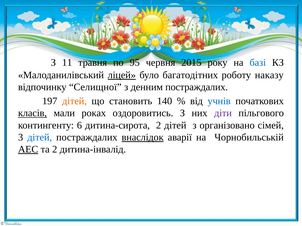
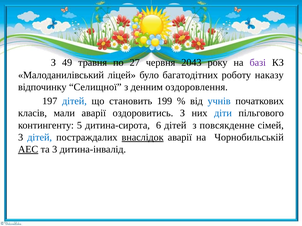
11: 11 -> 49 (67, 63)
95: 95 -> 27 (135, 63)
2015: 2015 -> 2043 (191, 63)
базі colour: blue -> purple (258, 63)
ліцей underline: present -> none (122, 75)
денним постраждалих: постраждалих -> оздоровлення (197, 87)
дітей colour: orange -> blue (74, 101)
140: 140 -> 199 (165, 101)
класів underline: present -> none (33, 113)
мали роках: роках -> аварії (94, 113)
діти colour: purple -> blue (223, 113)
6: 6 -> 5 (79, 126)
дитина-сирота 2: 2 -> 6 (159, 126)
організовано: організовано -> повсякденне (227, 126)
та 2: 2 -> 3 (55, 150)
